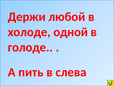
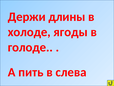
любой: любой -> длины (67, 17)
одной: одной -> ягоды (71, 32)
